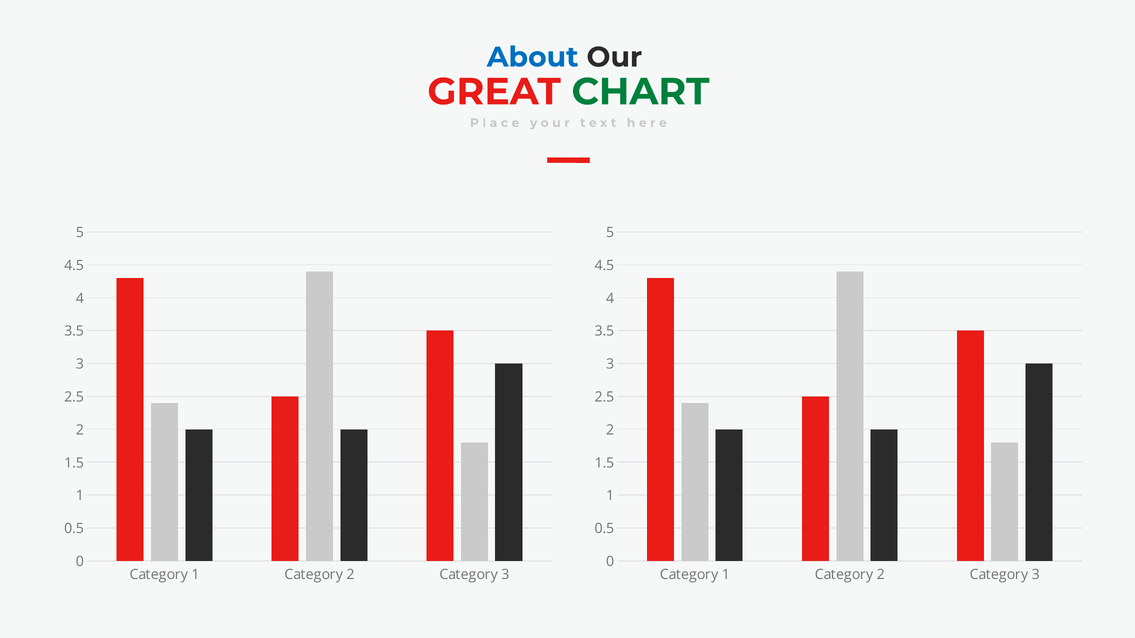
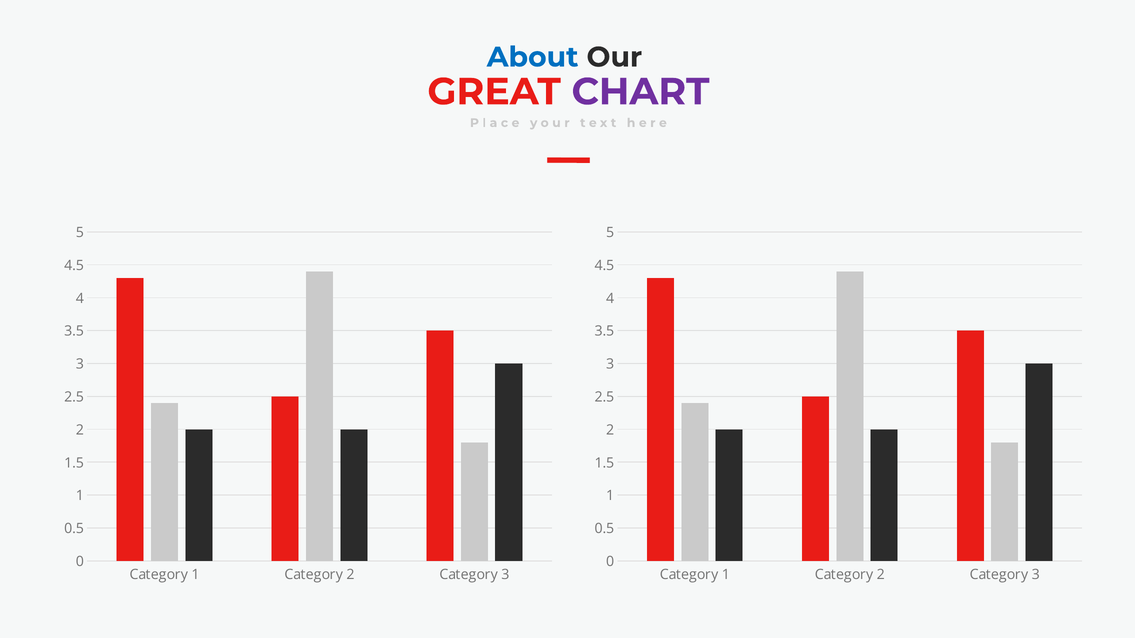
CHART colour: green -> purple (640, 92)
